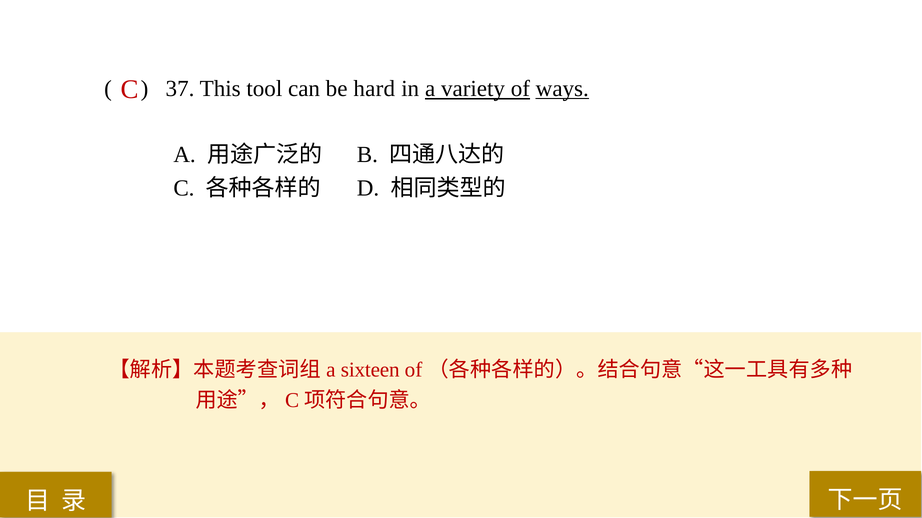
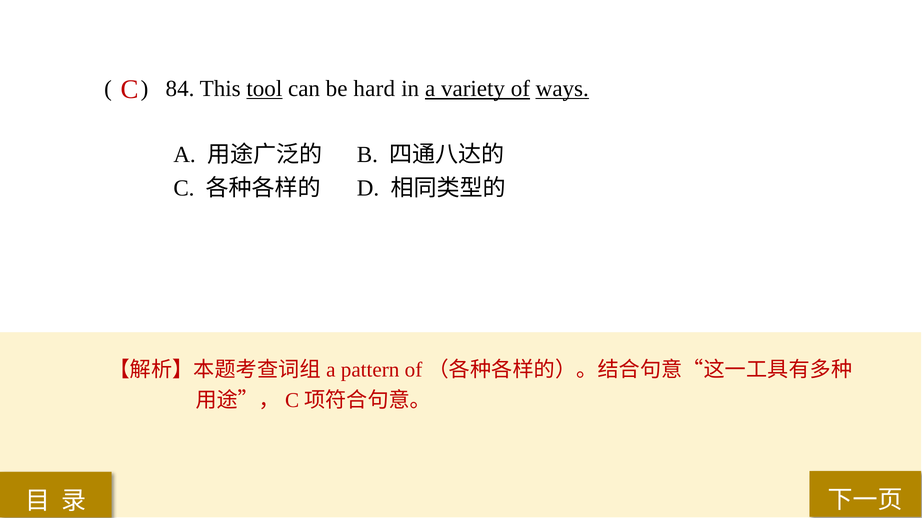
37: 37 -> 84 (180, 89)
tool underline: none -> present (264, 89)
sixteen: sixteen -> pattern (370, 370)
